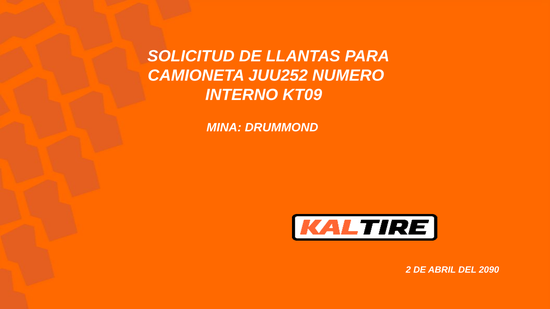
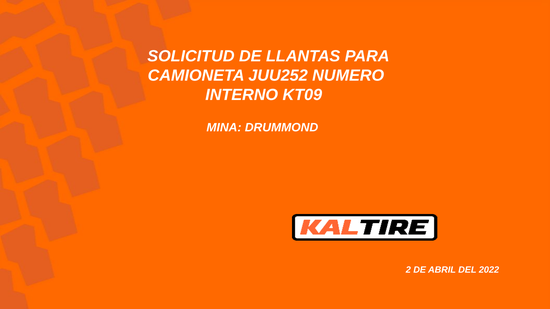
2090: 2090 -> 2022 (489, 270)
